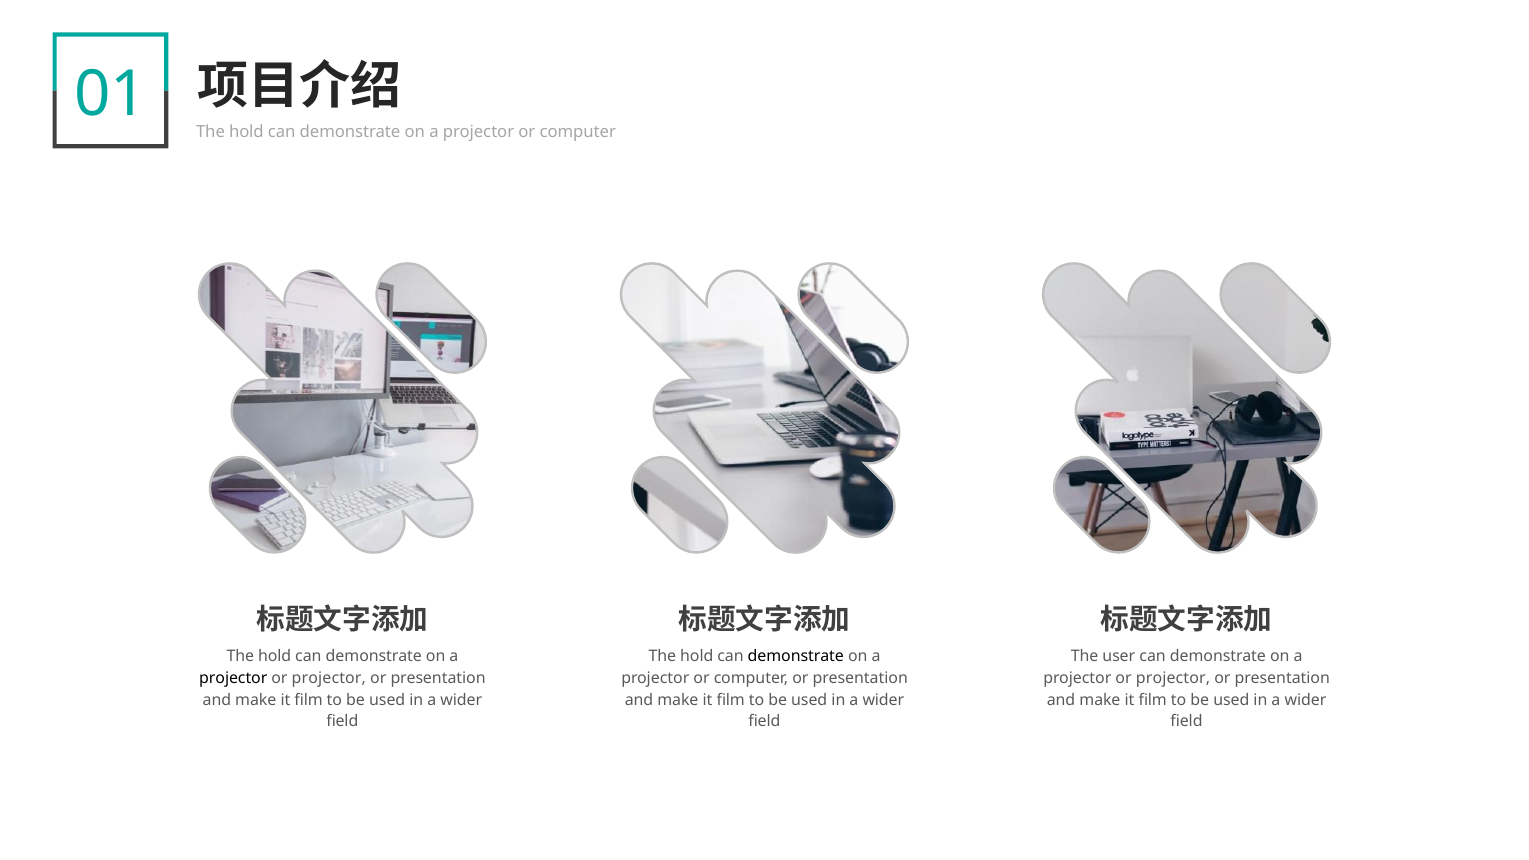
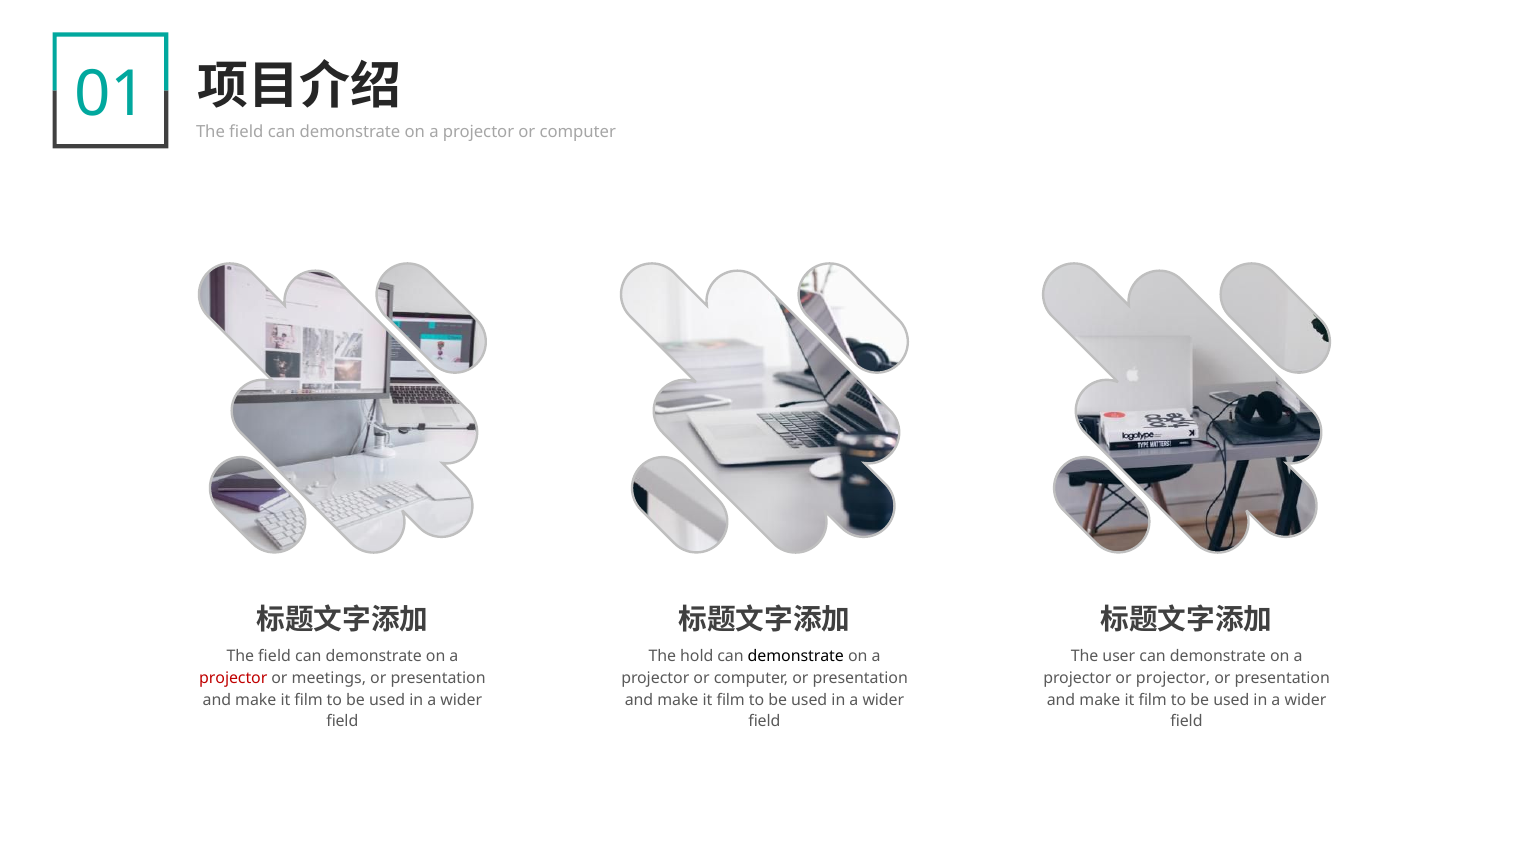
hold: hold -> field (246, 132)
hold: hold -> field (275, 656)
projector colour: black -> red (233, 678)
projector: projector -> meetings (329, 678)
